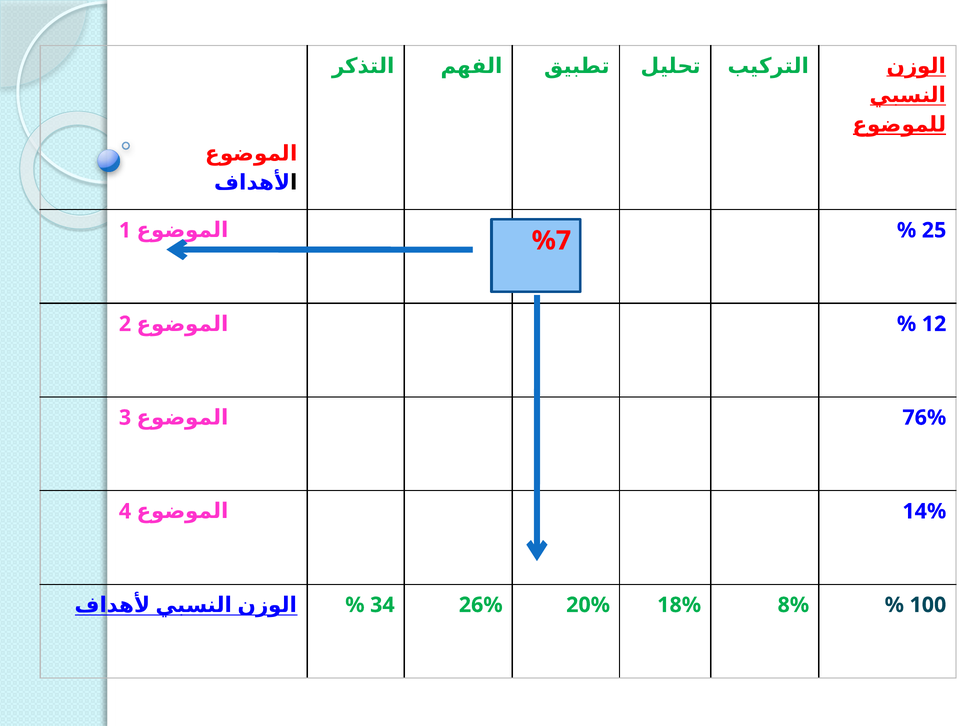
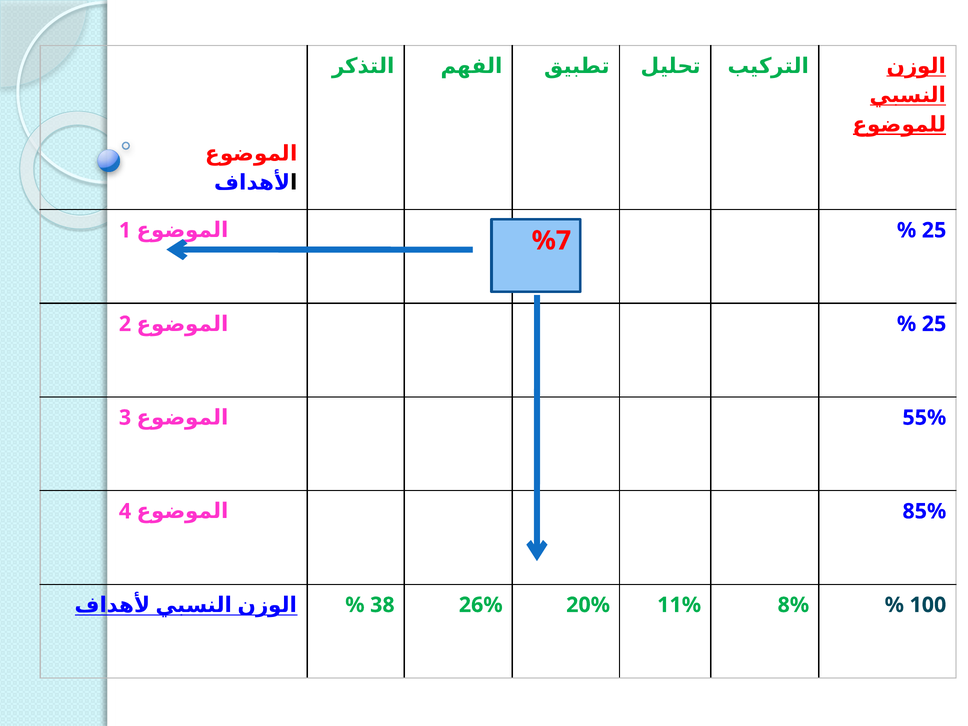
2 12: 12 -> 25 (934, 324)
76%: 76% -> 55% (924, 418)
14%: 14% -> 85% (924, 511)
34: 34 -> 38 (382, 605)
18%: 18% -> 11% (679, 605)
